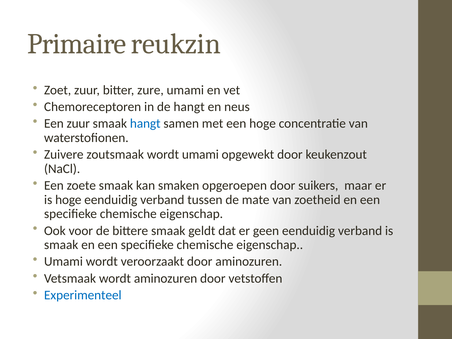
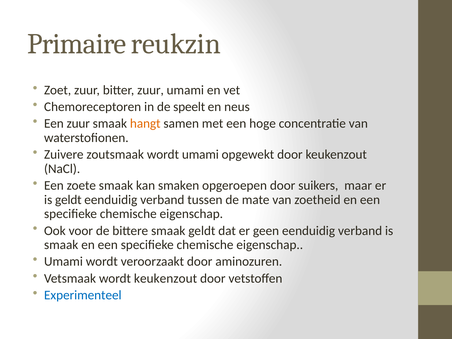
bitter zure: zure -> zuur (151, 90)
de hangt: hangt -> speelt (189, 107)
hangt colour: blue -> orange (145, 124)
is hoge: hoge -> geldt (68, 200)
wordt aminozuren: aminozuren -> keukenzout (166, 278)
